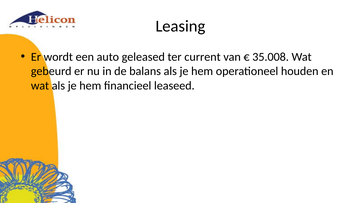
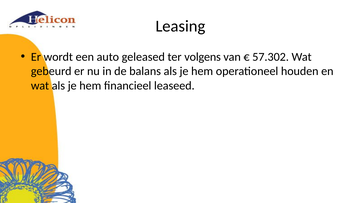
current: current -> volgens (203, 57)
35.008: 35.008 -> 57.302 (271, 57)
